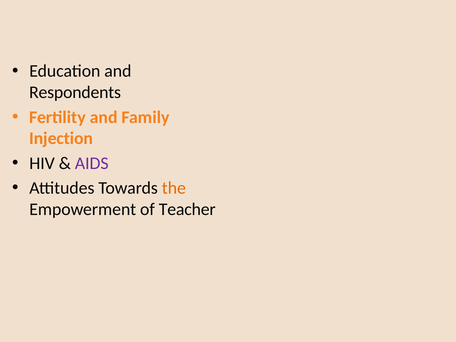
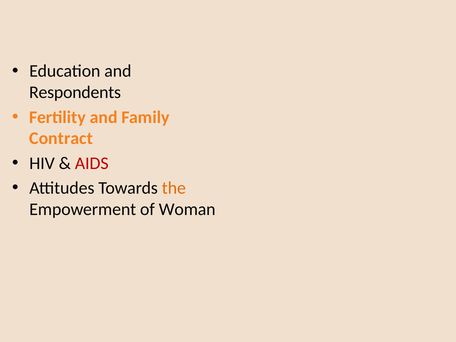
Injection: Injection -> Contract (61, 138)
AIDS colour: purple -> red (92, 163)
Teacher: Teacher -> Woman (187, 209)
